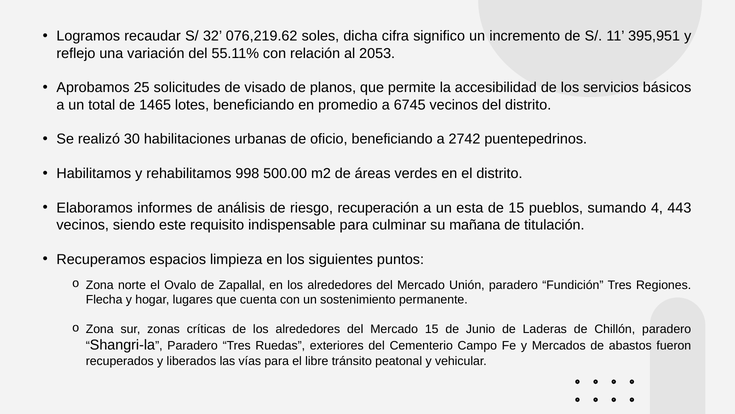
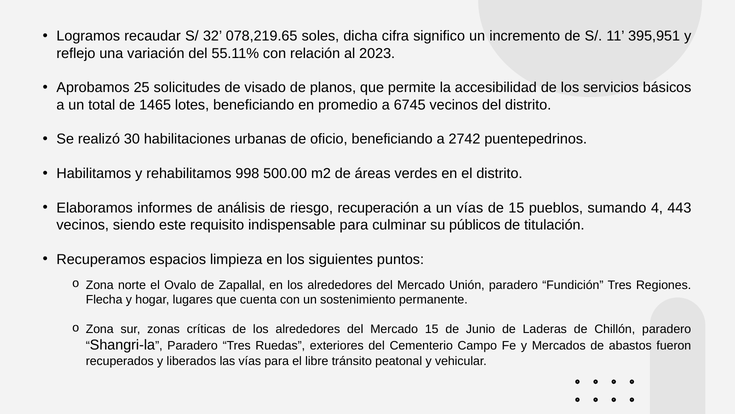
076,219.62: 076,219.62 -> 078,219.65 (262, 36)
2053: 2053 -> 2023 (377, 53)
un esta: esta -> vías (470, 208)
mañana: mañana -> públicos (475, 225)
